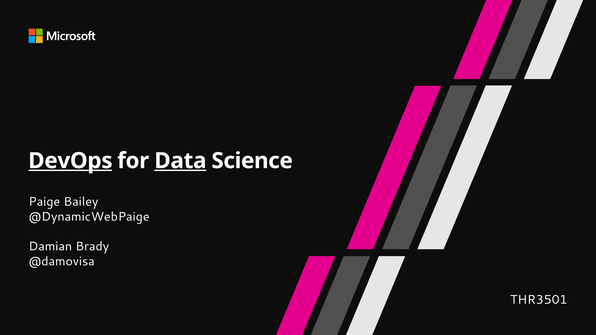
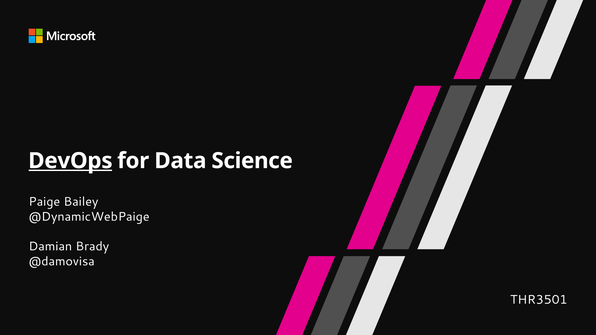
Data underline: present -> none (180, 161)
